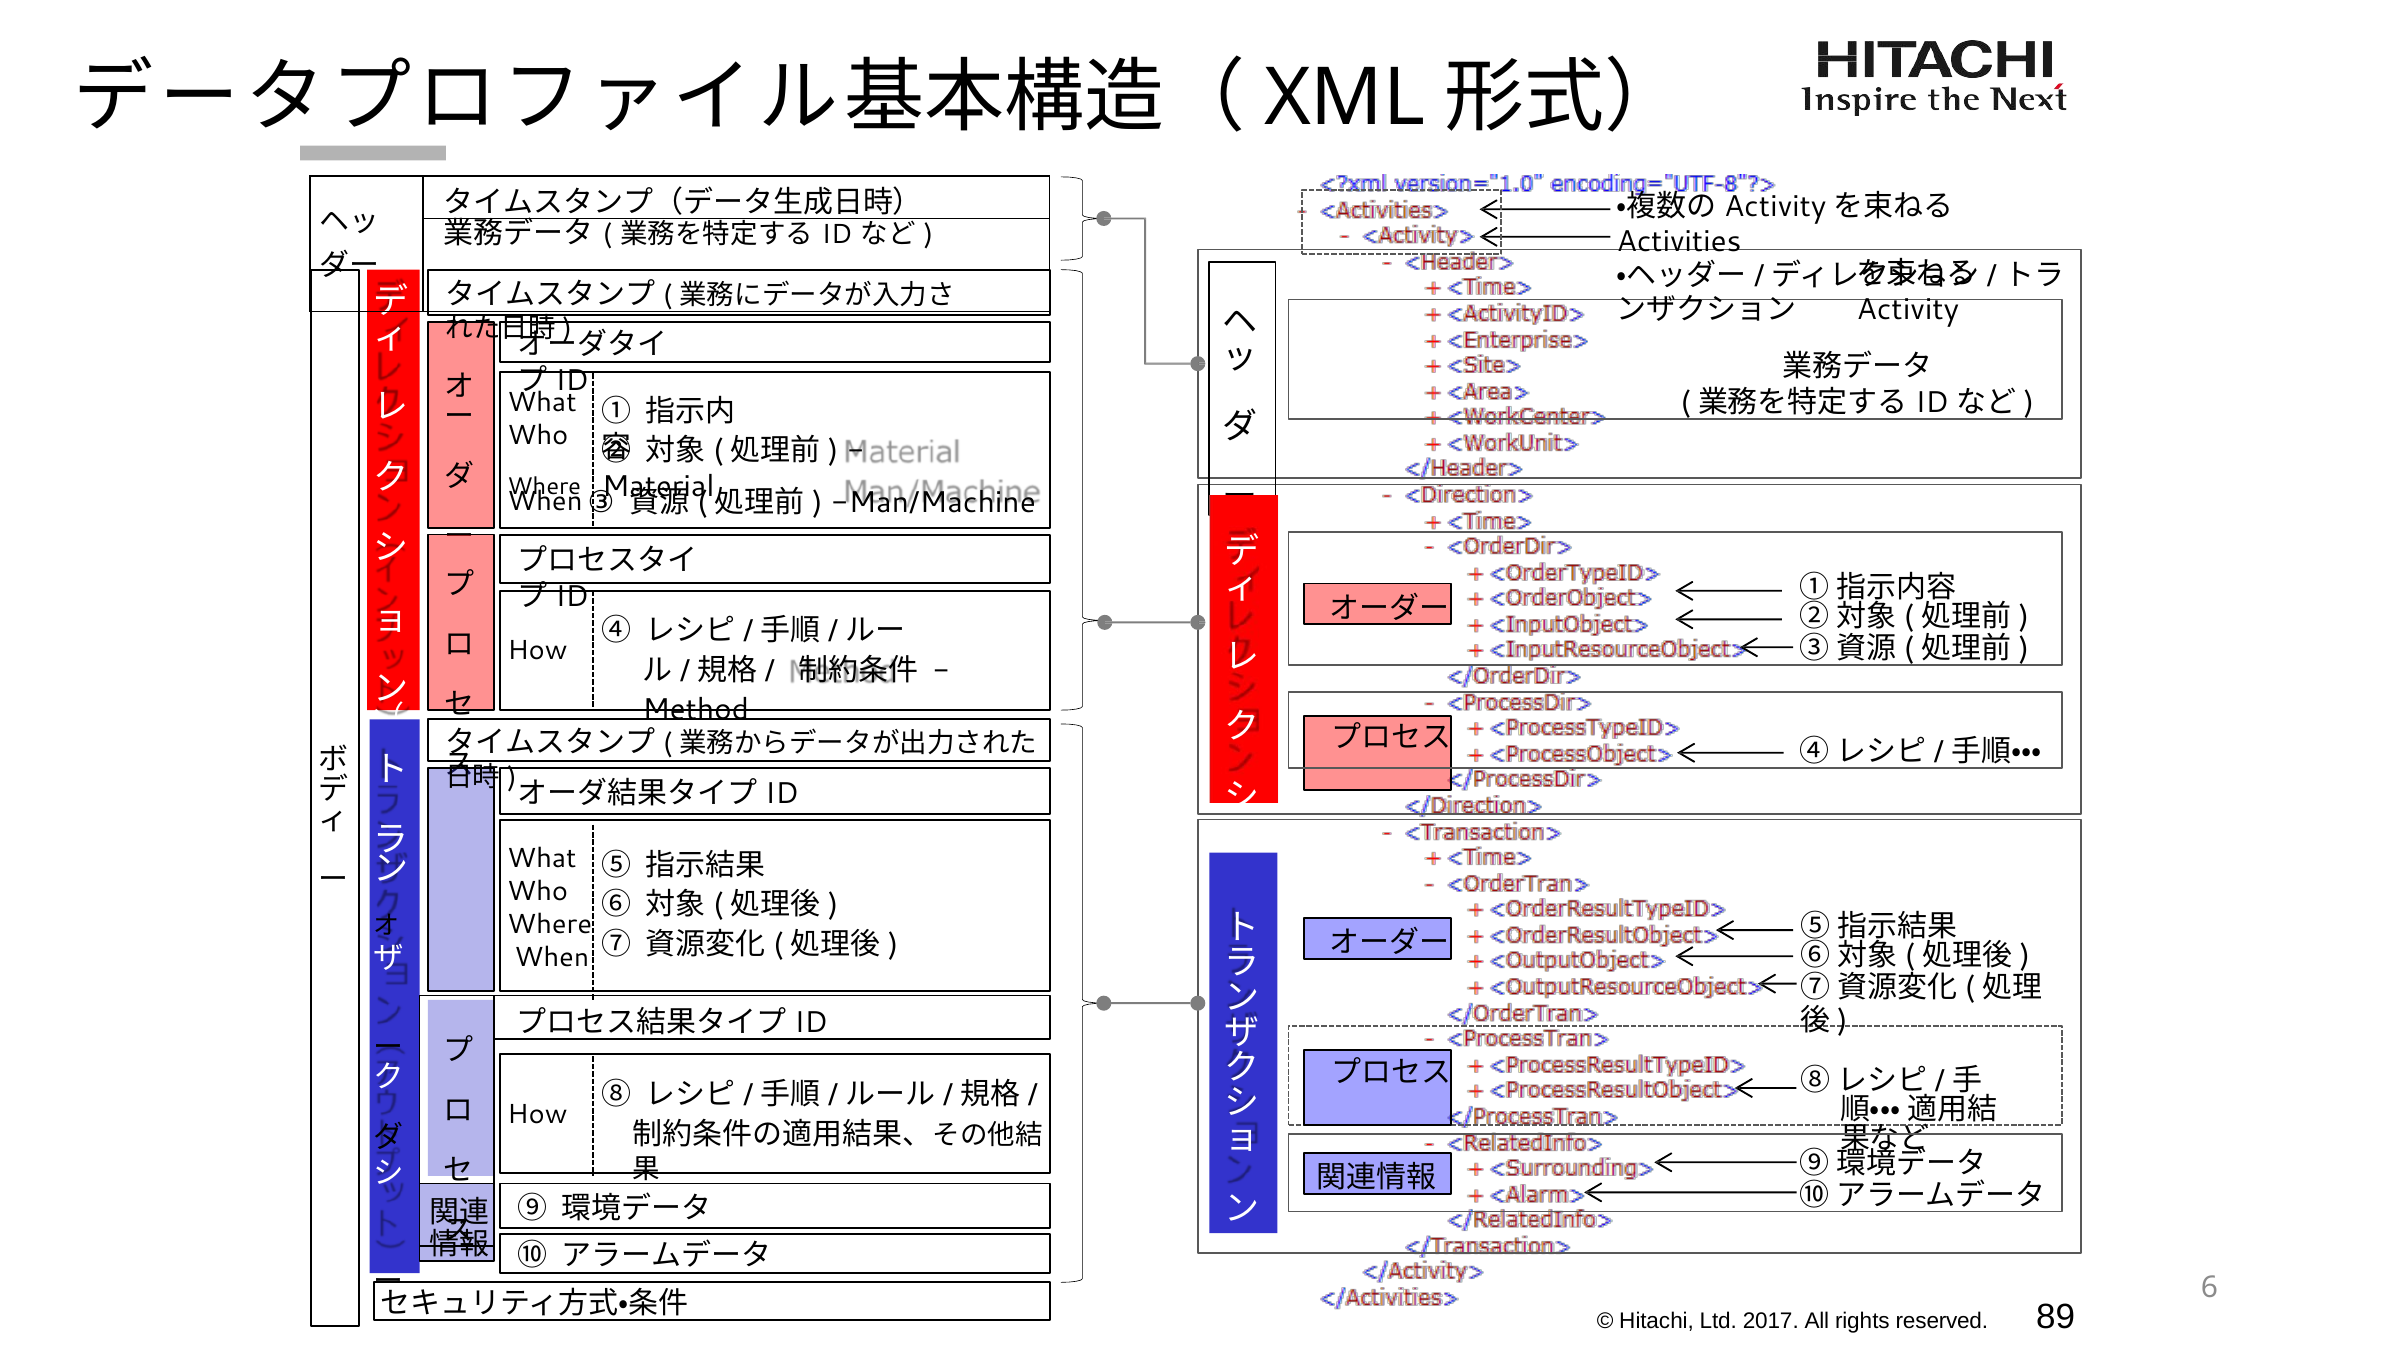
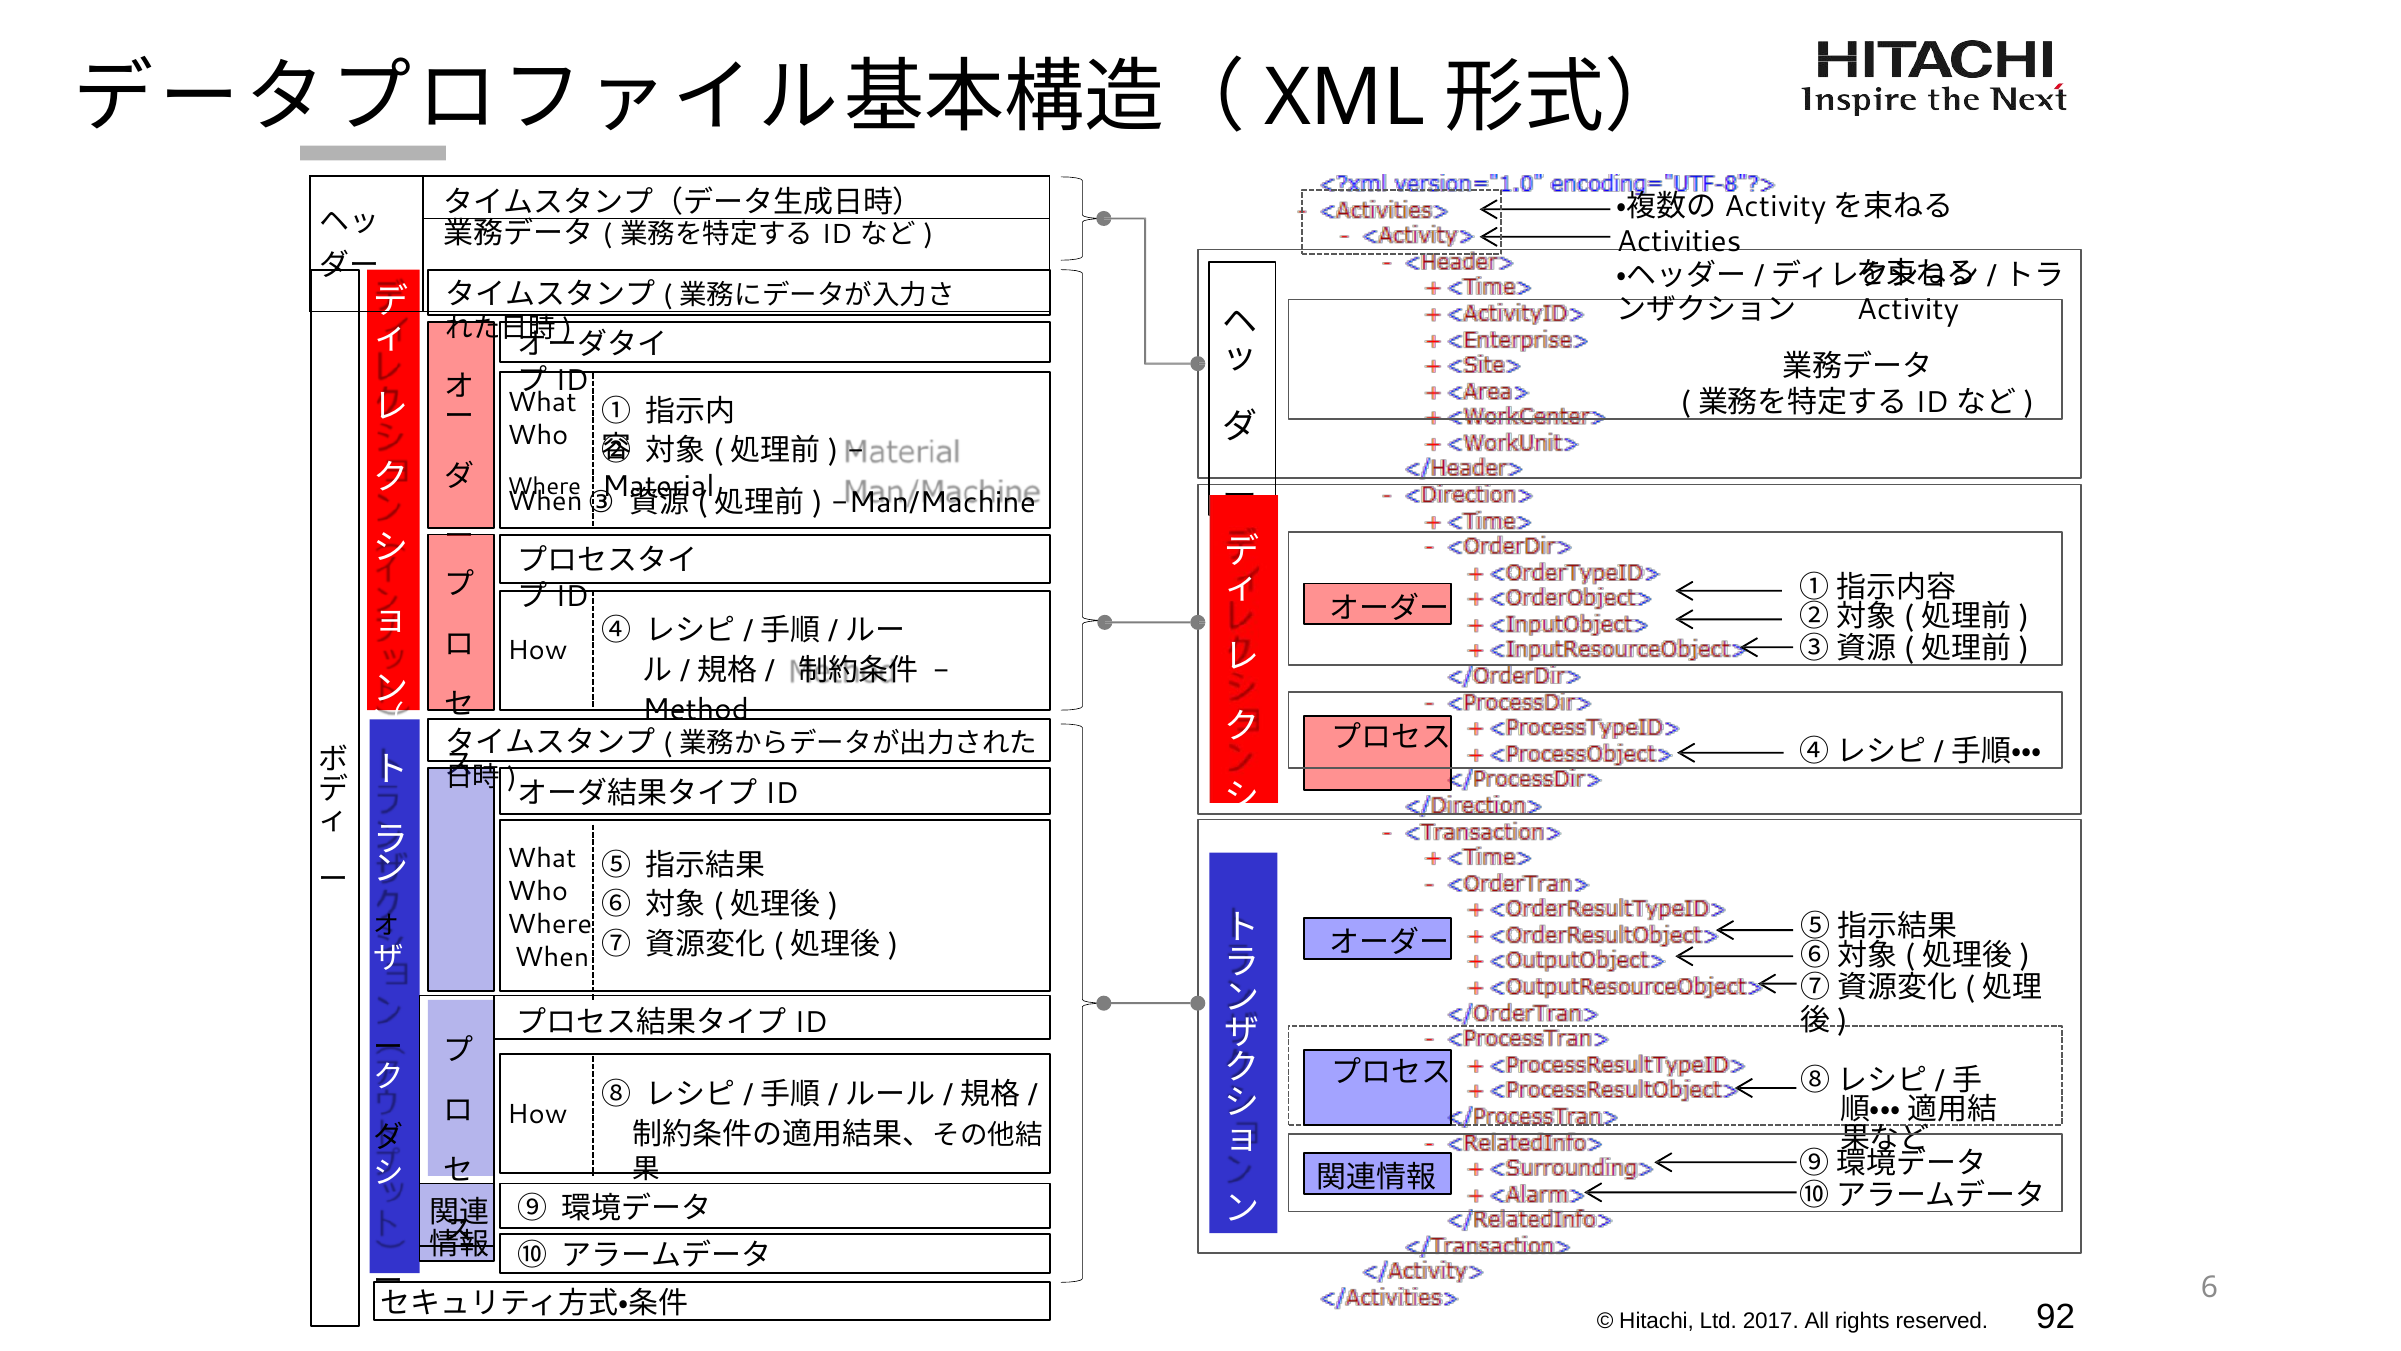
89: 89 -> 92 (2056, 1316)
